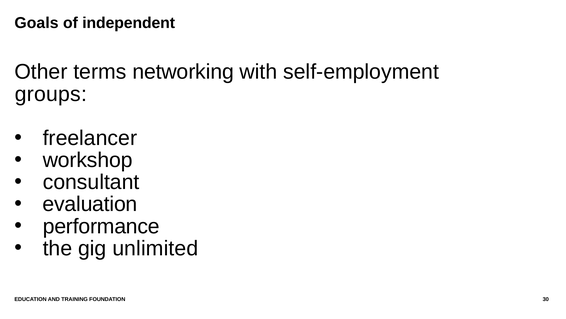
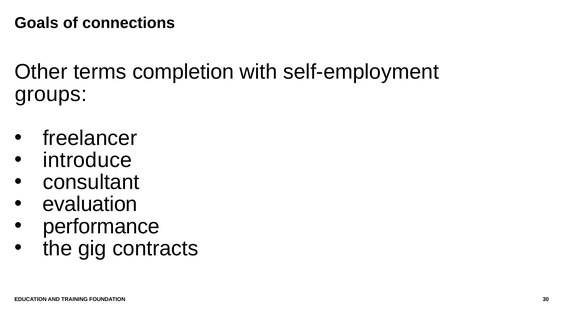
independent: independent -> connections (129, 23)
networking: networking -> completion (183, 72)
workshop: workshop -> introduce (87, 160)
unlimited: unlimited -> contracts (155, 248)
